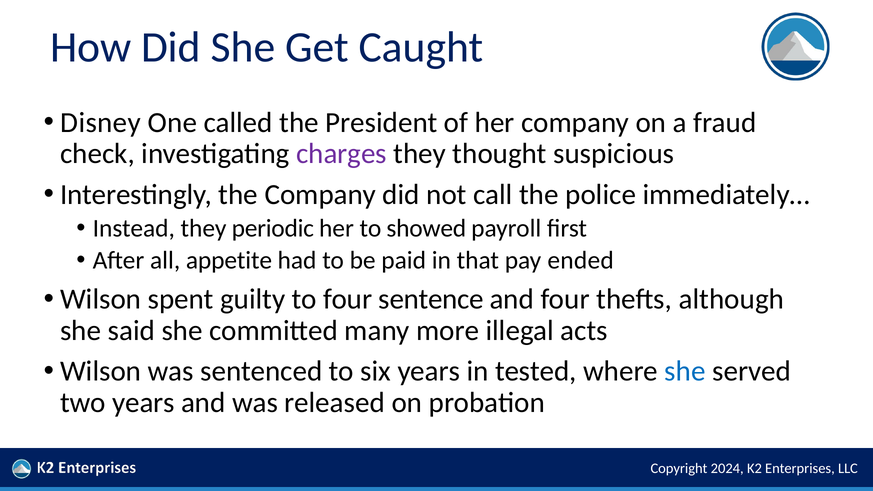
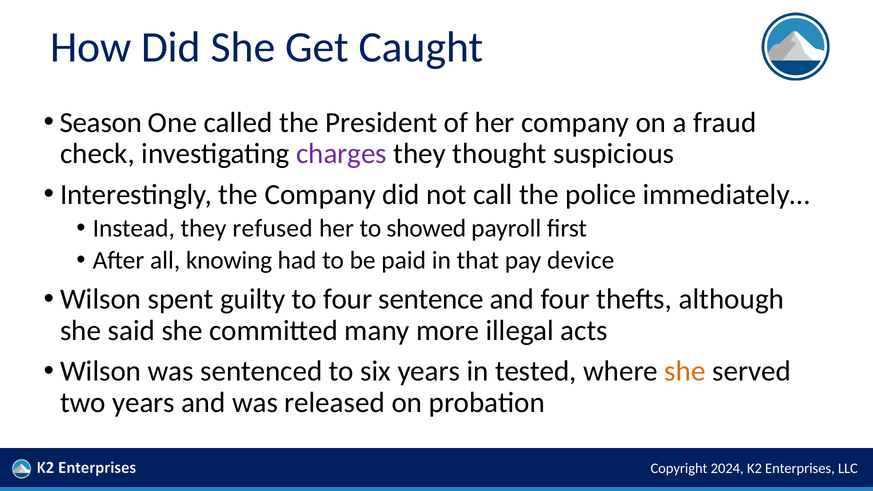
Disney: Disney -> Season (101, 122)
periodic: periodic -> refused (273, 228)
appetite: appetite -> knowing (229, 261)
ended: ended -> device (581, 261)
she colour: blue -> orange (685, 371)
